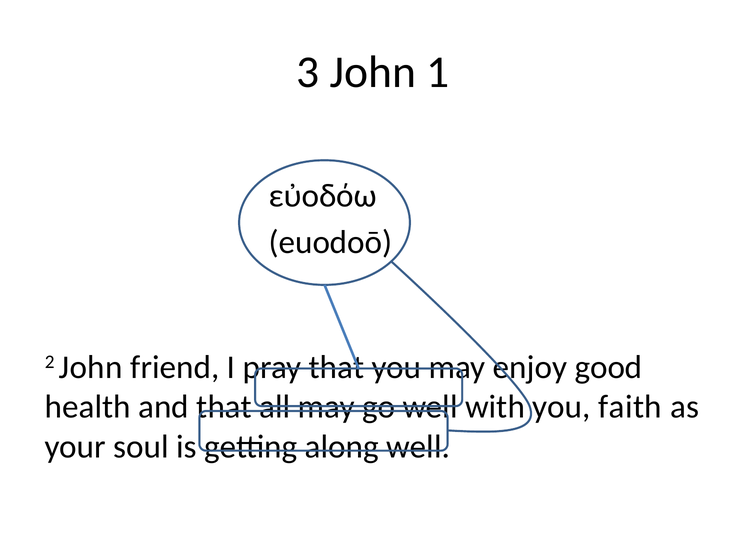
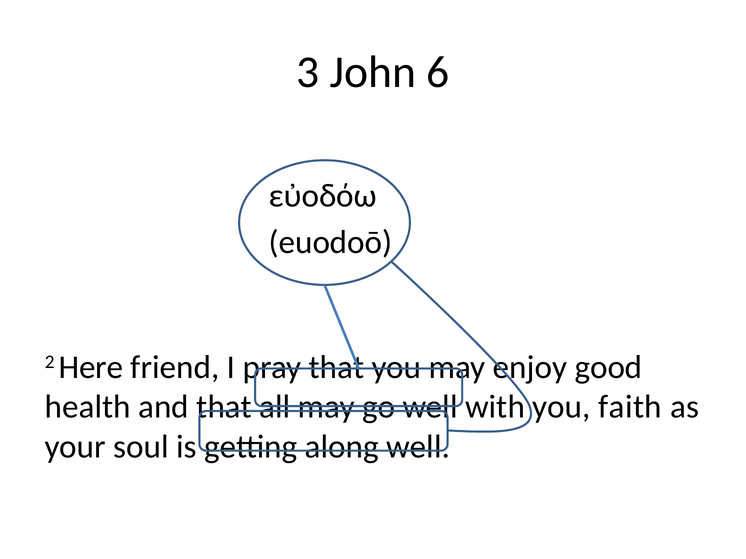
1: 1 -> 6 (438, 72)
2 John: John -> Here (91, 368)
